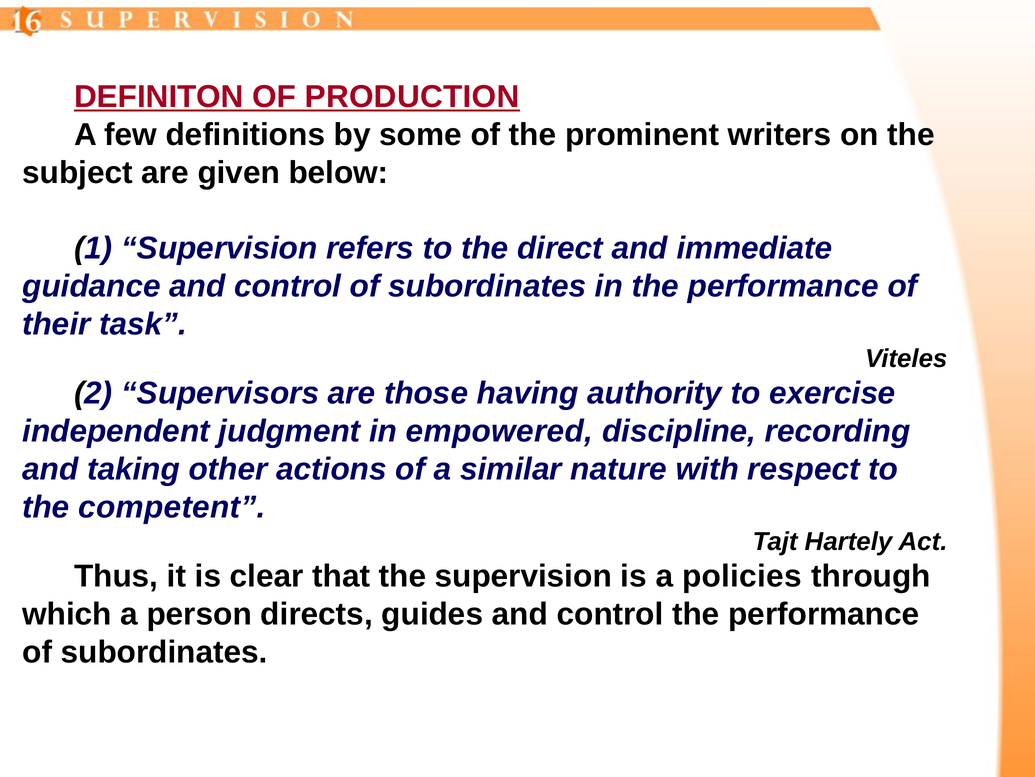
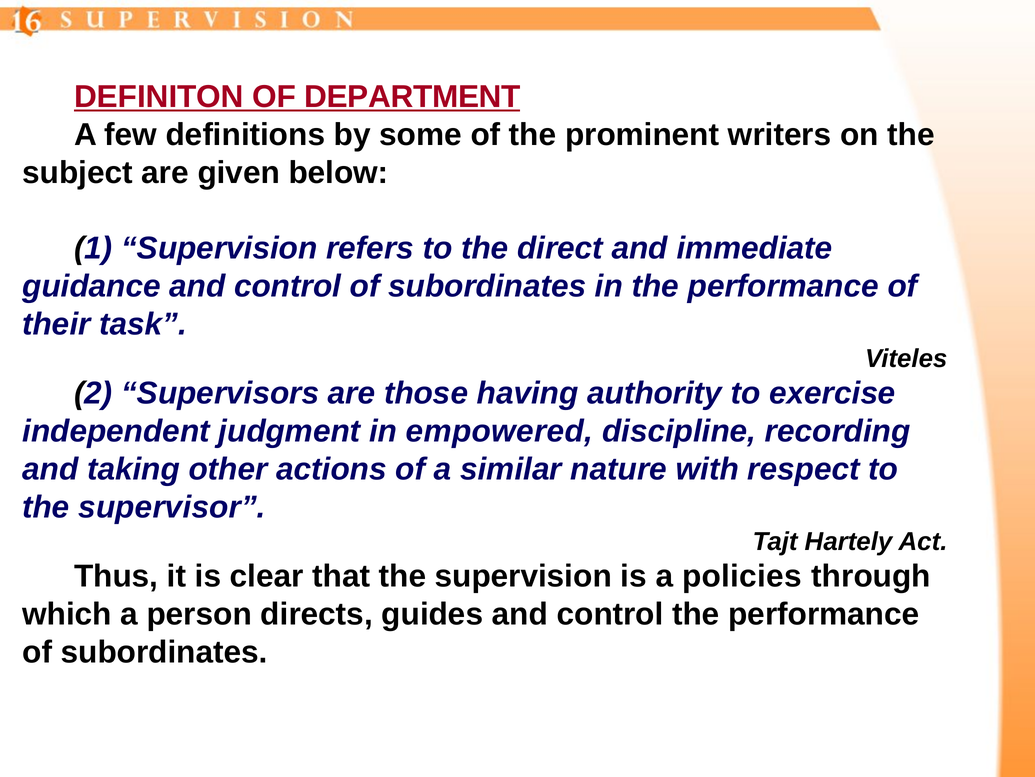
PRODUCTION: PRODUCTION -> DEPARTMENT (412, 97)
competent: competent -> supervisor (172, 507)
